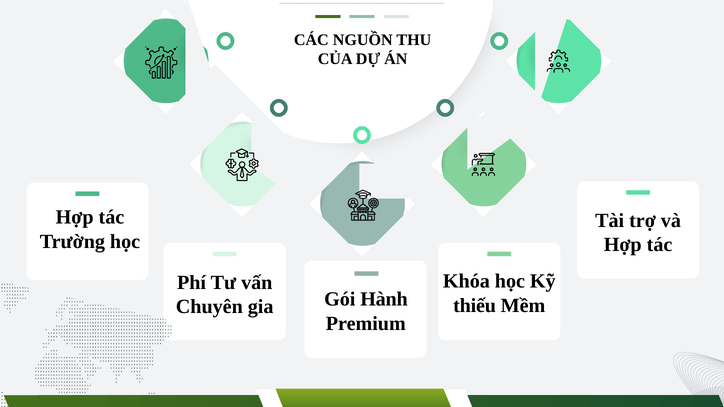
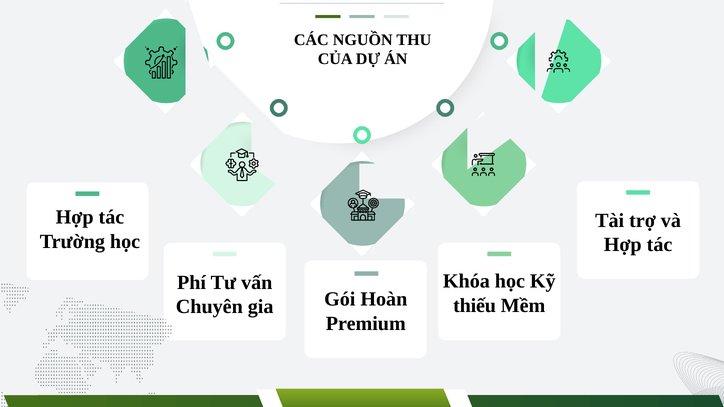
Hành: Hành -> Hoàn (384, 300)
